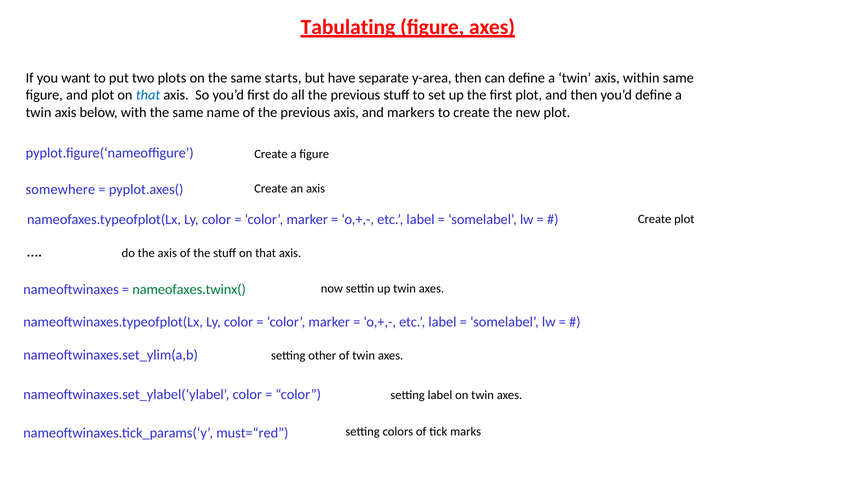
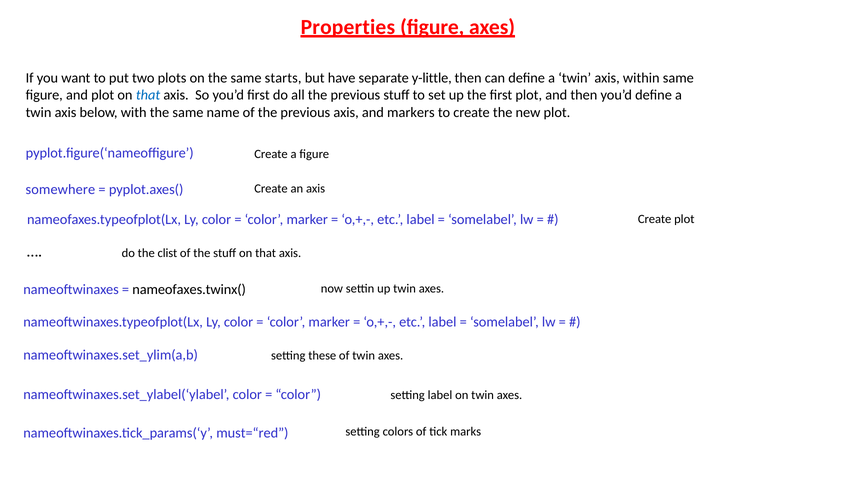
Tabulating: Tabulating -> Properties (348, 27)
y-area: y-area -> y-little (432, 78)
the axis: axis -> clist (167, 253)
nameofaxes.twinx( colour: green -> black (189, 290)
other: other -> these (322, 356)
